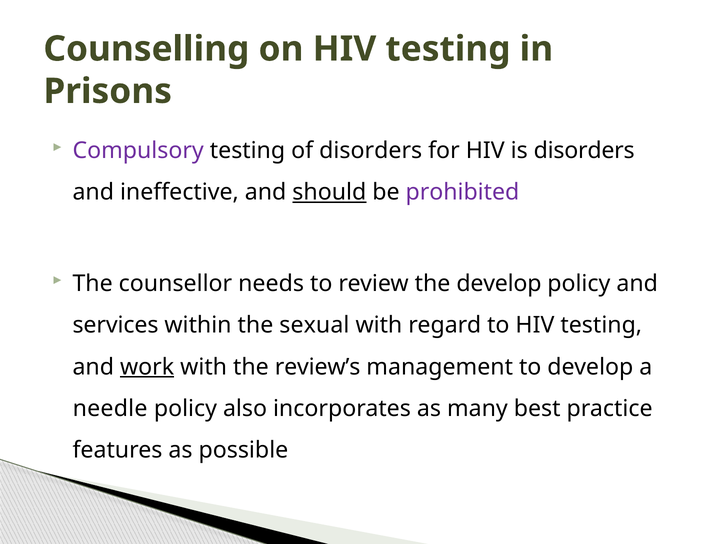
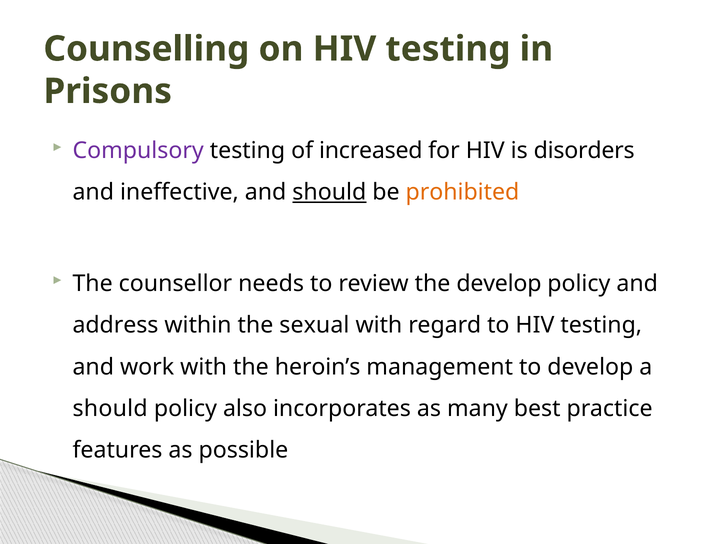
of disorders: disorders -> increased (371, 150)
prohibited colour: purple -> orange (462, 192)
services: services -> address (115, 325)
work underline: present -> none (147, 367)
review’s: review’s -> heroin’s (318, 367)
needle: needle -> should (110, 408)
